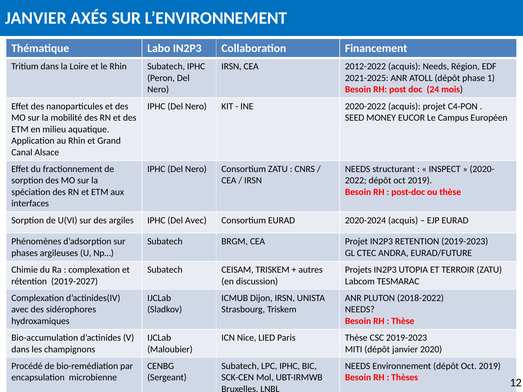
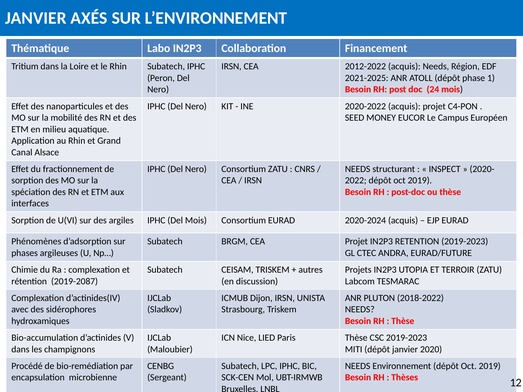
Del Avec: Avec -> Mois (196, 220)
2019-2027: 2019-2027 -> 2019-2087 (75, 281)
